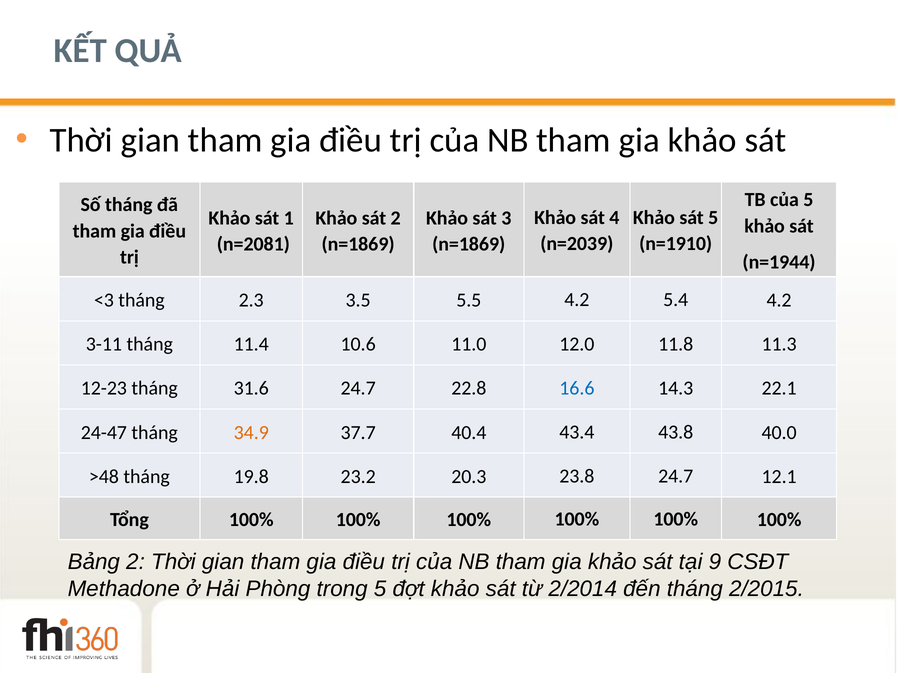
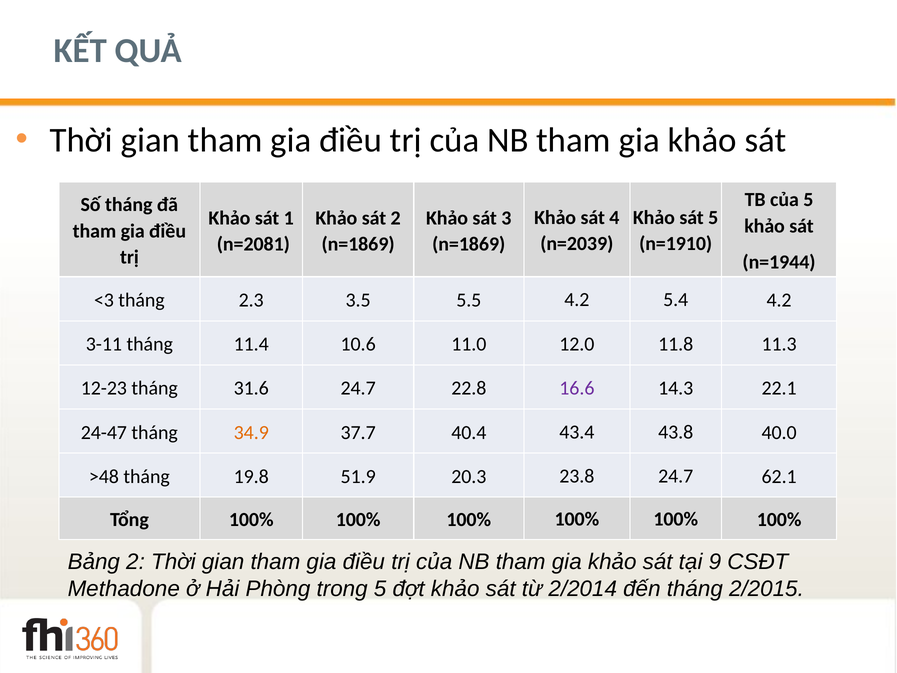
16.6 colour: blue -> purple (577, 388)
23.2: 23.2 -> 51.9 (358, 476)
12.1: 12.1 -> 62.1 (779, 476)
